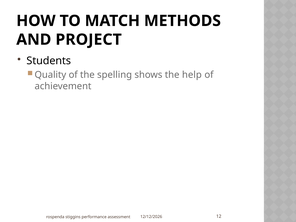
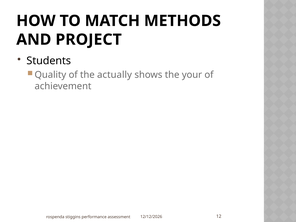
spelling: spelling -> actually (115, 75)
help: help -> your (192, 75)
